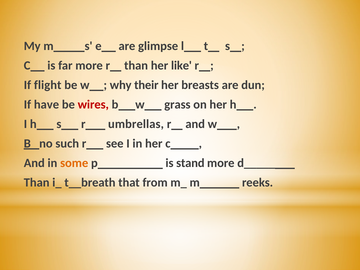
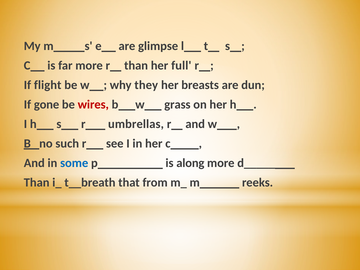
like: like -> full (181, 65)
their: their -> they (146, 85)
have: have -> gone (47, 104)
some colour: orange -> blue (74, 163)
stand: stand -> along (190, 163)
